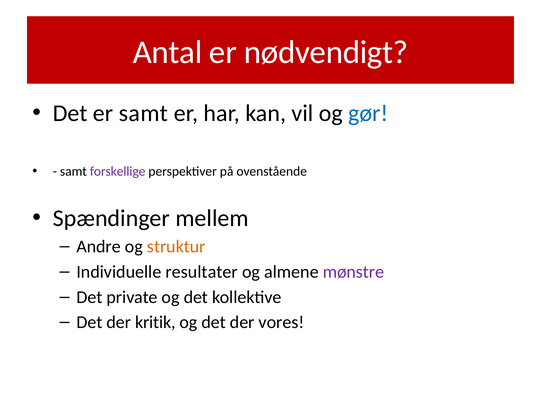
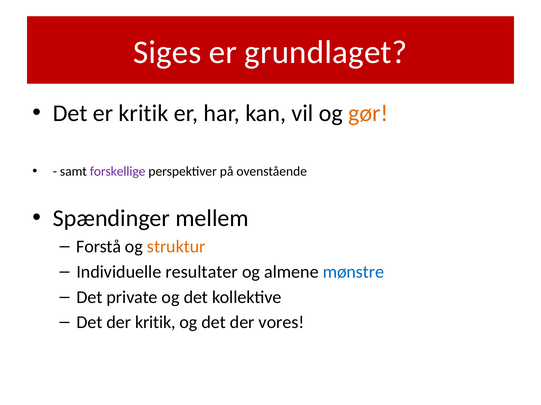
Antal: Antal -> Siges (167, 52)
nødvendigt: nødvendigt -> grundlaget (326, 52)
er samt: samt -> kritik (143, 113)
gør colour: blue -> orange (368, 113)
Andre: Andre -> Forstå (99, 247)
mønstre colour: purple -> blue (353, 272)
